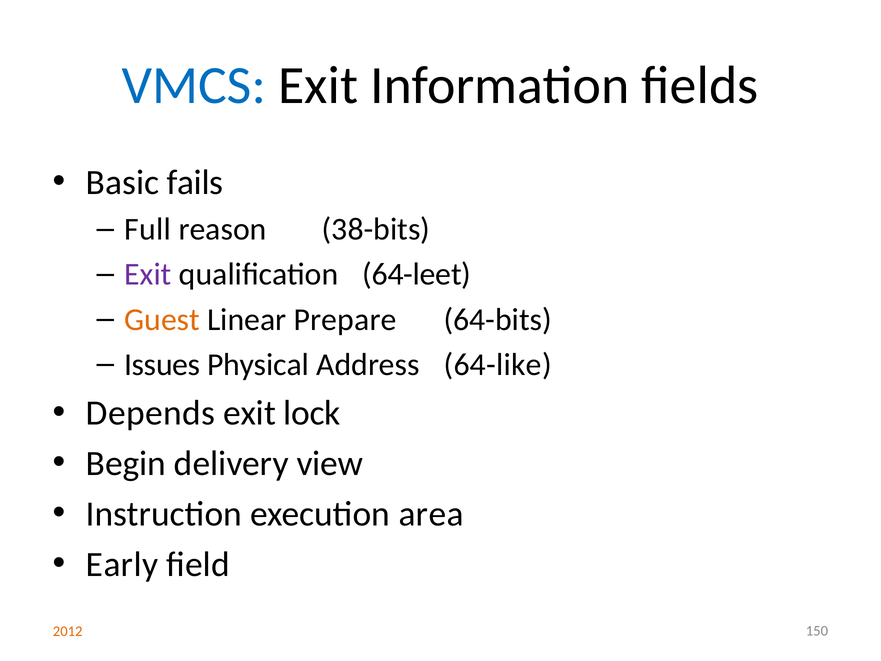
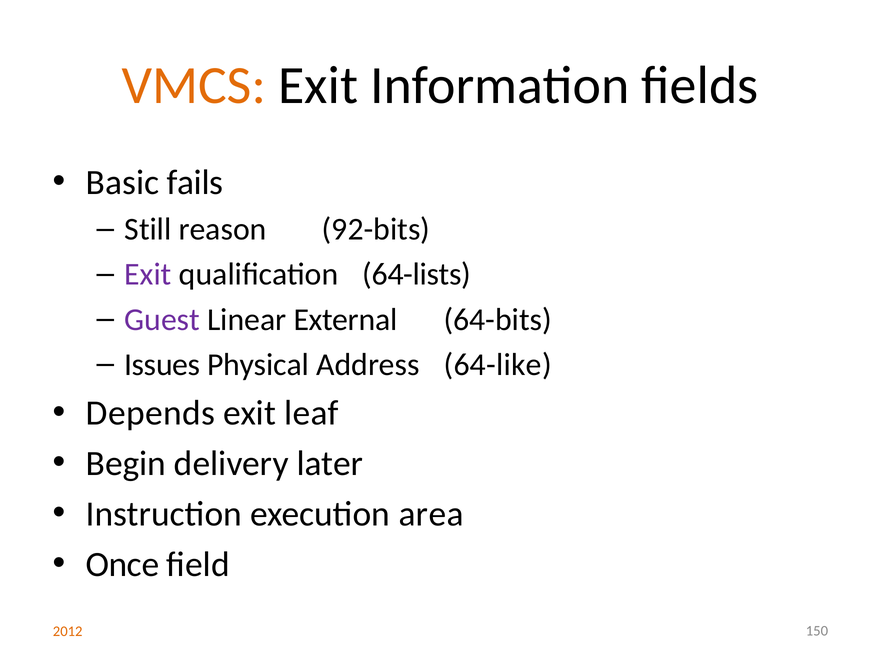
VMCS colour: blue -> orange (194, 85)
Full: Full -> Still (148, 229)
38-bits: 38-bits -> 92-bits (376, 229)
64-leet: 64-leet -> 64-lists (417, 274)
Guest colour: orange -> purple (162, 319)
Prepare: Prepare -> External (345, 319)
lock: lock -> leaf (311, 413)
view: view -> later (330, 463)
Early: Early -> Once (122, 564)
